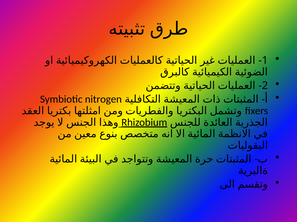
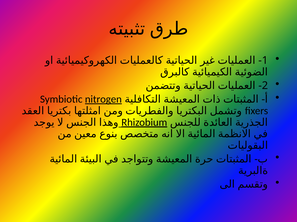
nitrogen underline: none -> present (103, 100)
